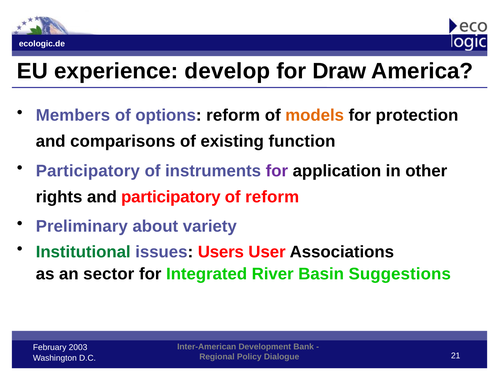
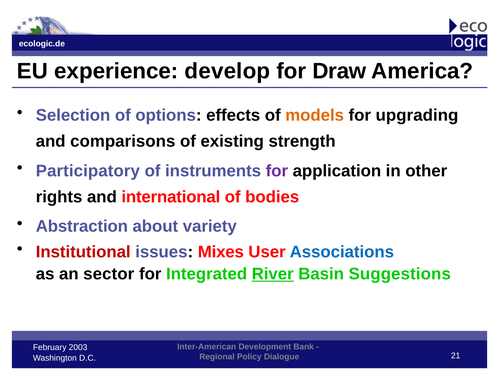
Members: Members -> Selection (73, 115)
options reform: reform -> effects (233, 115)
protection: protection -> upgrading (417, 115)
function: function -> strength (302, 141)
and participatory: participatory -> international (171, 197)
of reform: reform -> bodies (272, 197)
Preliminary: Preliminary -> Abstraction (82, 227)
Institutional colour: green -> red (83, 252)
Users: Users -> Mixes (221, 252)
Associations colour: black -> blue (342, 252)
River underline: none -> present (273, 274)
